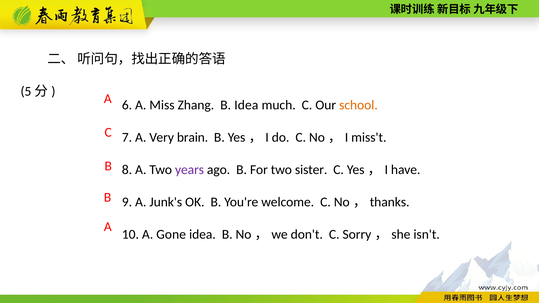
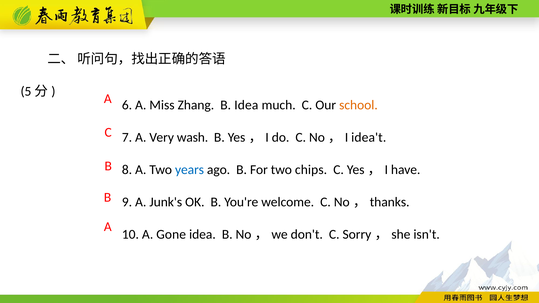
brain: brain -> wash (193, 137)
miss't: miss't -> idea't (369, 137)
years colour: purple -> blue (190, 170)
sister: sister -> chips (311, 170)
